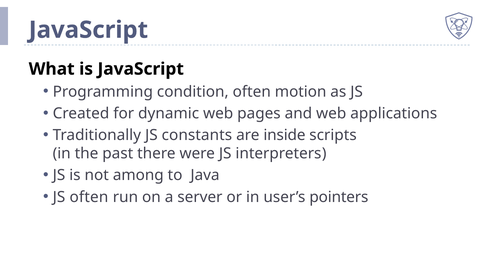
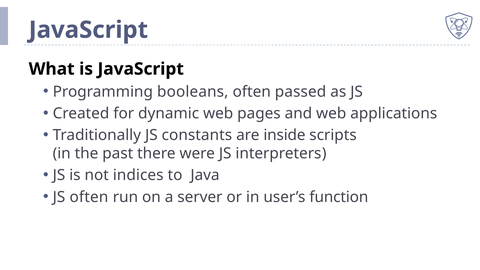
condition: condition -> booleans (193, 92)
motion: motion -> passed (301, 92)
among: among -> indices (138, 175)
pointers: pointers -> function (339, 197)
